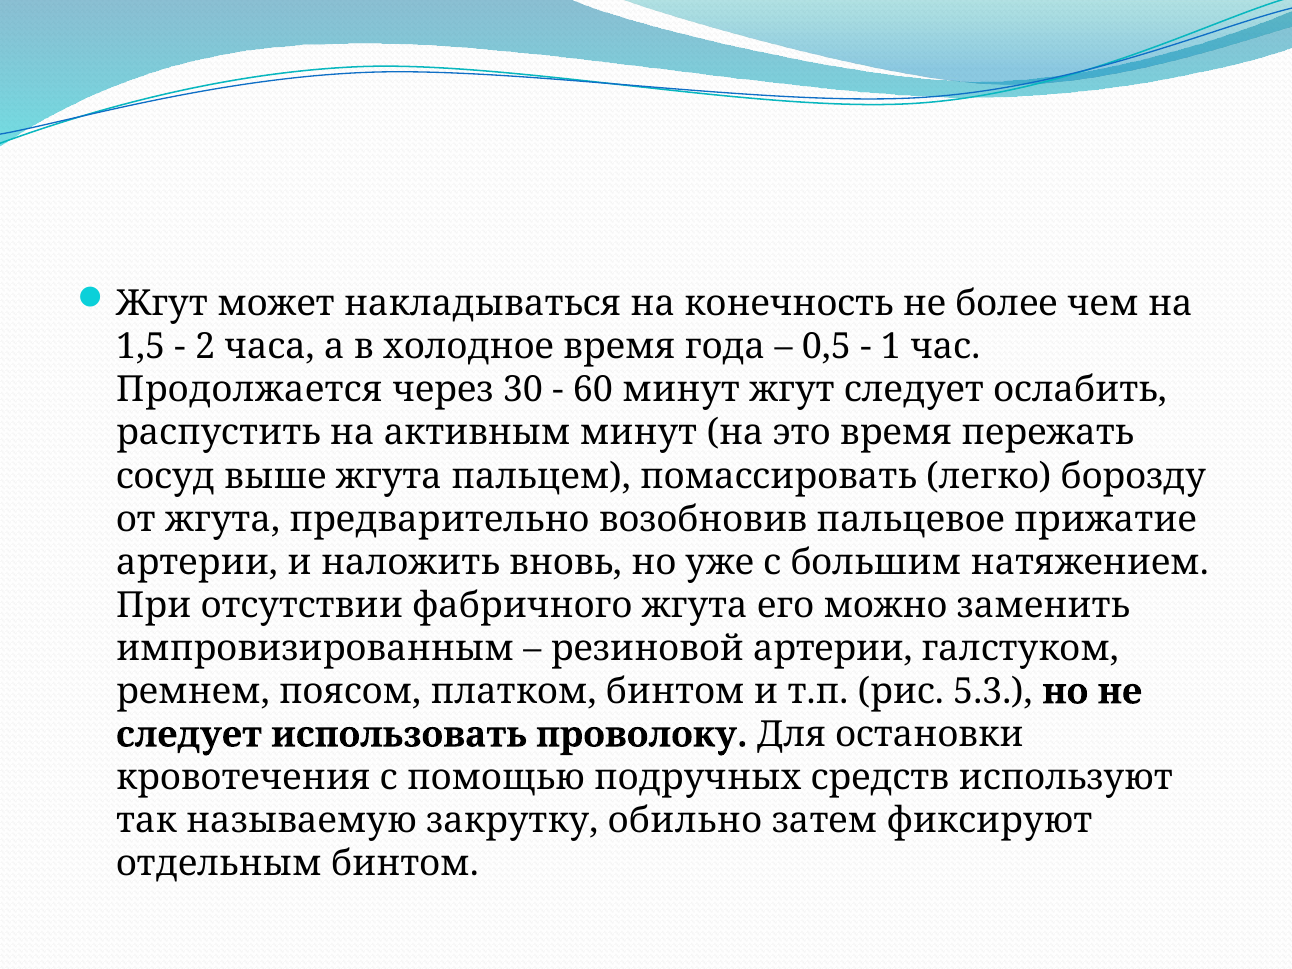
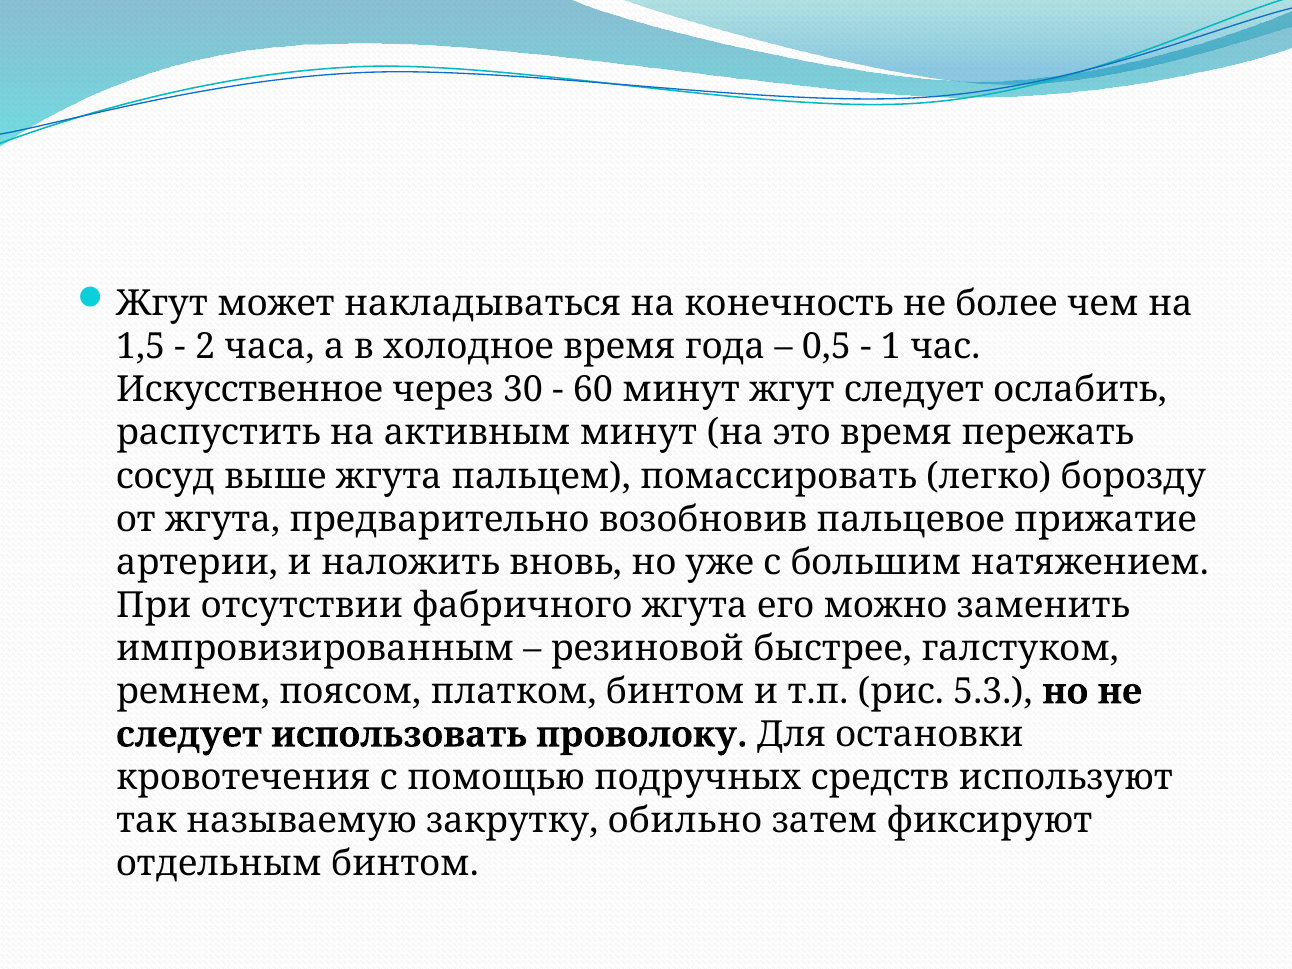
Продолжается: Продолжается -> Искусственное (250, 390)
резиновой артерии: артерии -> быстрее (833, 649)
